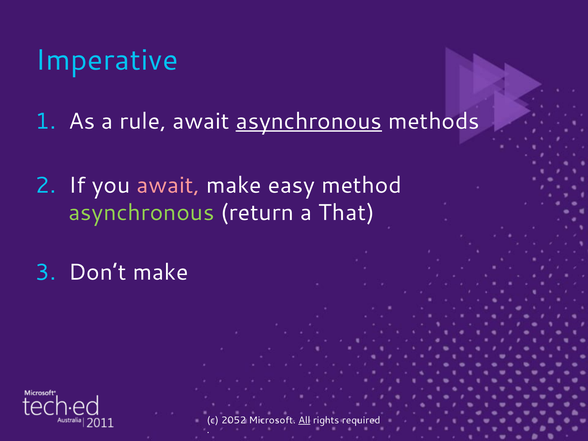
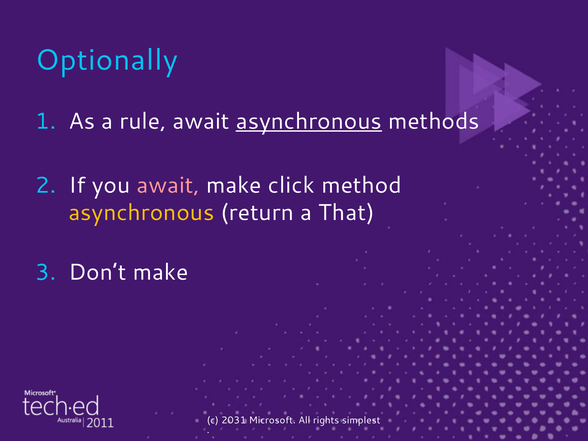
Imperative: Imperative -> Optionally (107, 60)
easy: easy -> click (291, 185)
asynchronous colour: light green -> yellow (141, 213)
2052: 2052 -> 2031 (234, 420)
All underline: present -> none (304, 420)
required: required -> simplest (361, 420)
